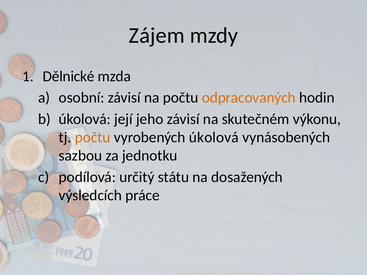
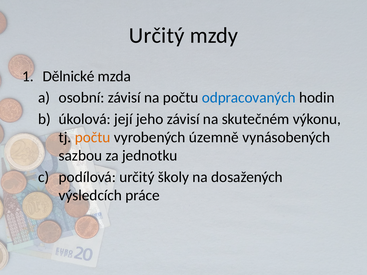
Zájem: Zájem -> Určitý (157, 36)
odpracovaných colour: orange -> blue (249, 98)
vyrobených úkolová: úkolová -> územně (214, 137)
státu: státu -> školy (173, 177)
